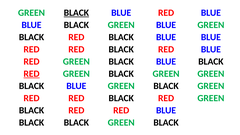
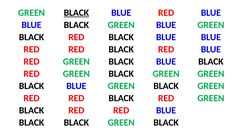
RED underline: present -> none (32, 74)
